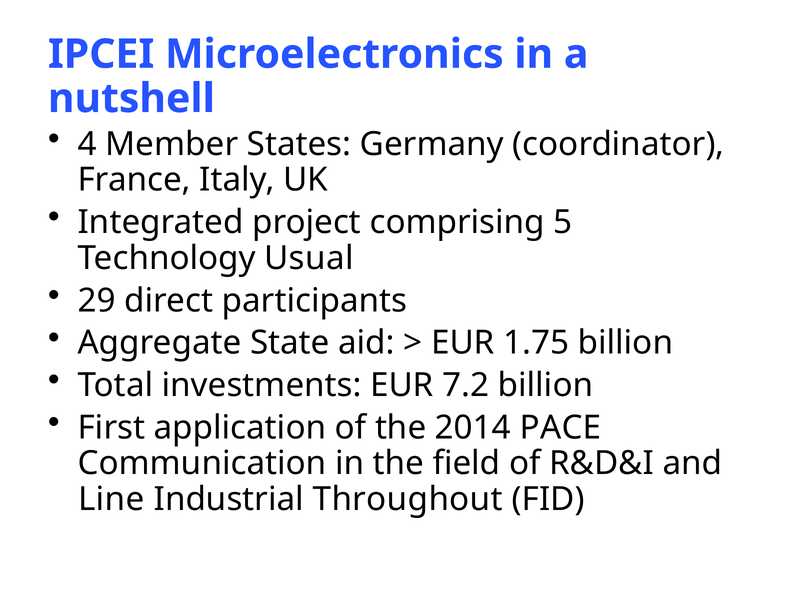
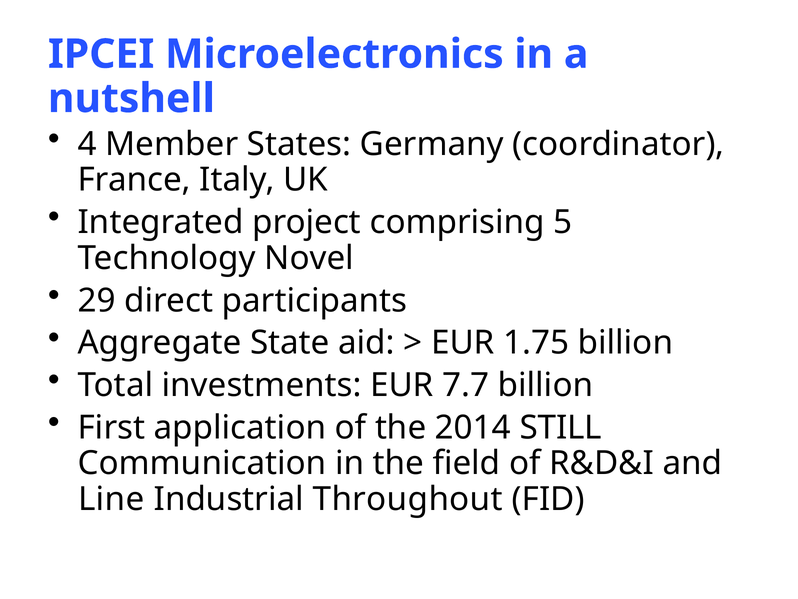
Usual: Usual -> Novel (309, 258)
7.2: 7.2 -> 7.7 (466, 385)
PACE: PACE -> STILL (561, 427)
